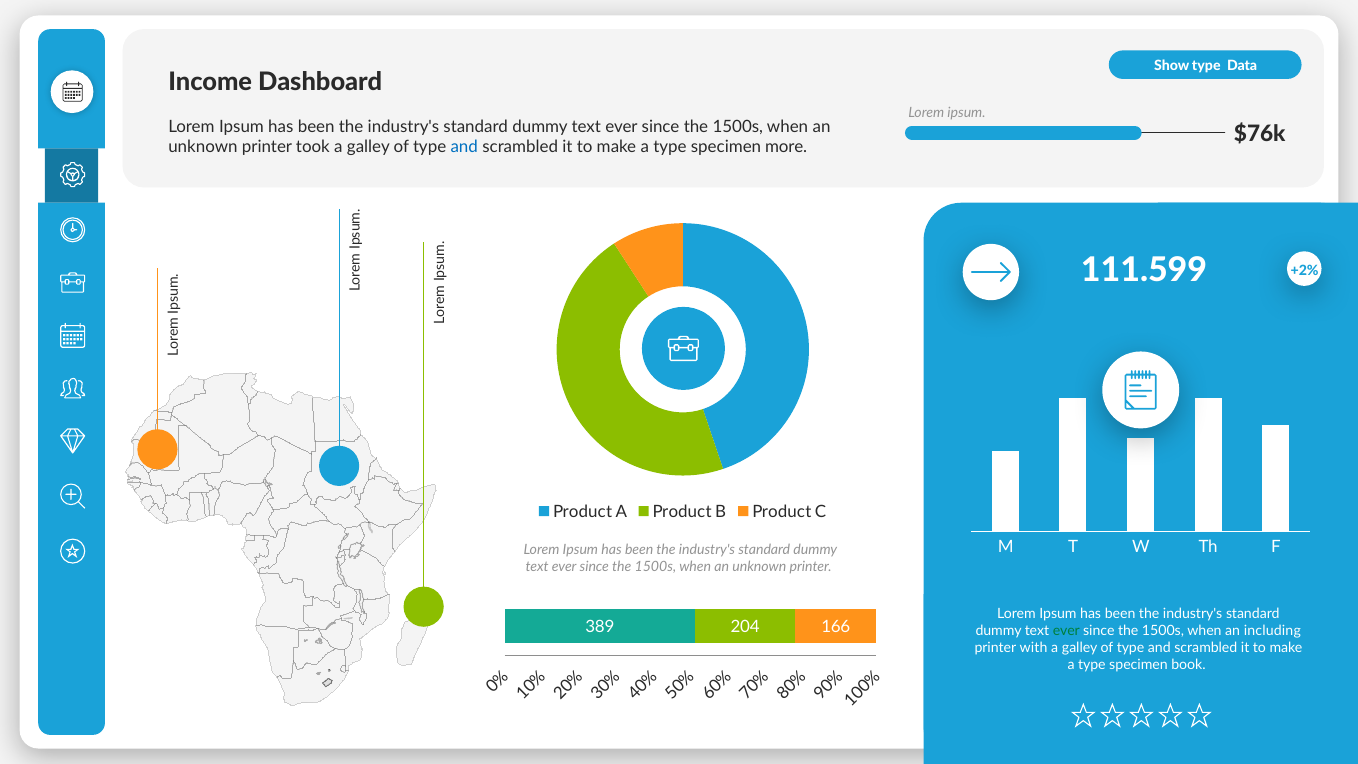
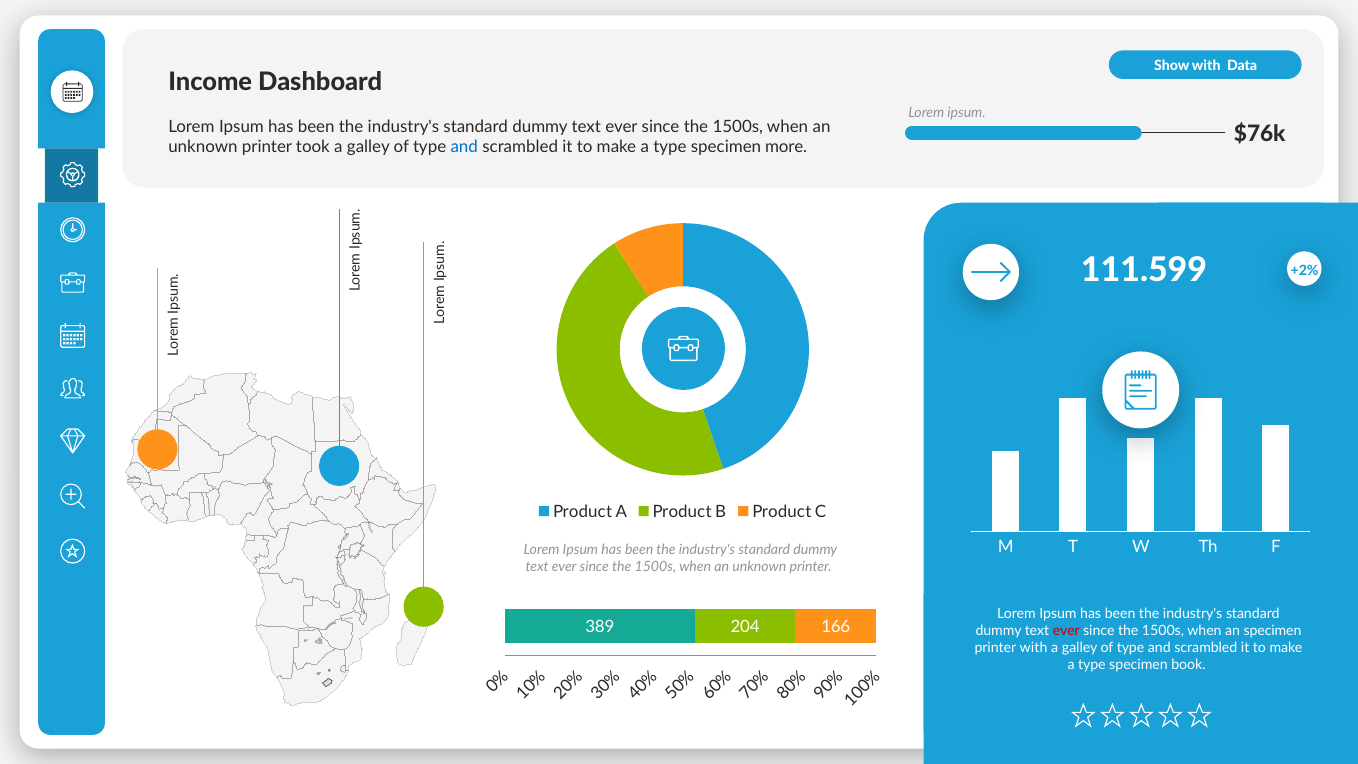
Show type: type -> with (1206, 66)
ever colour: green -> red (1066, 631)
an including: including -> specimen (1273, 631)
